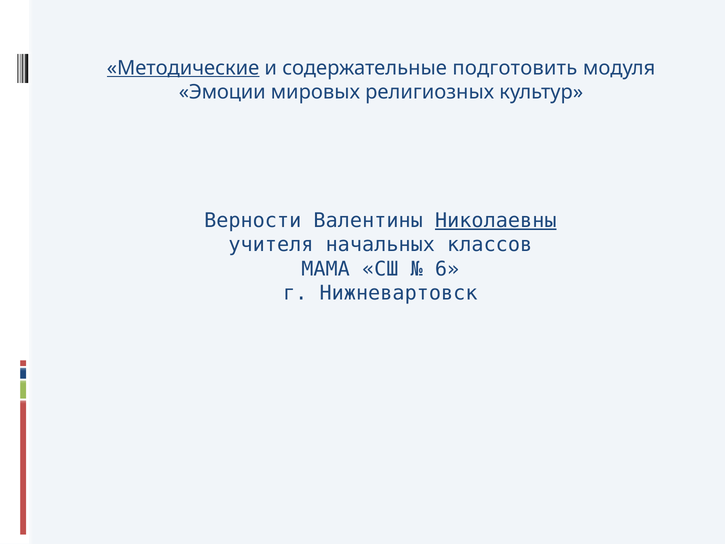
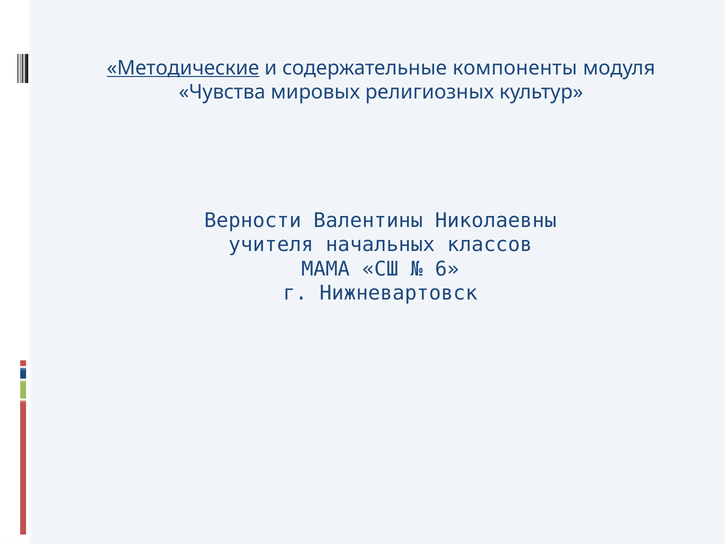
подготовить: подготовить -> компоненты (515, 68)
Эмоции: Эмоции -> Чувства (222, 92)
Николаевны underline: present -> none (496, 220)
